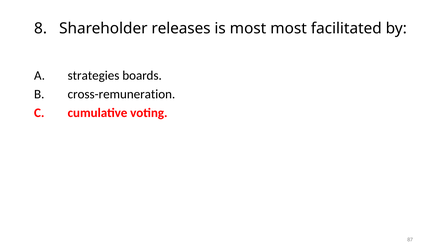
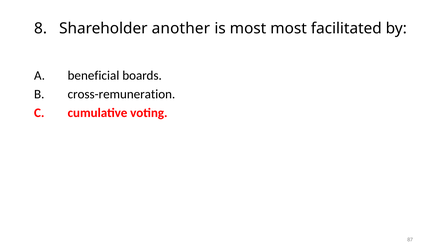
releases: releases -> another (181, 28)
strategies: strategies -> beneficial (93, 76)
